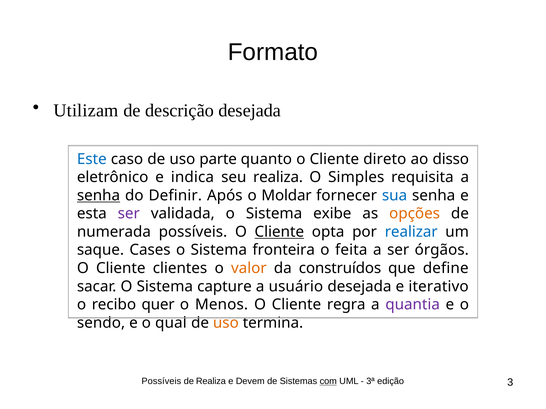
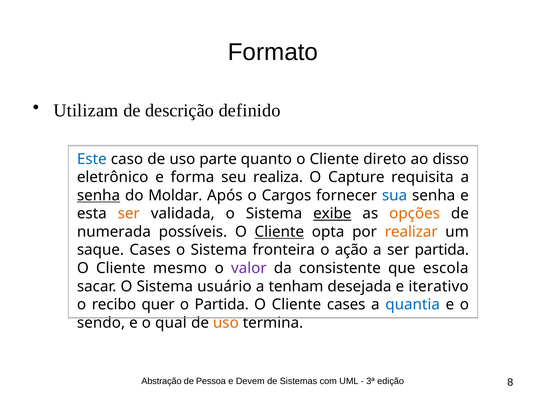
descrição desejada: desejada -> definido (250, 110)
indica: indica -> forma (192, 177)
Simples: Simples -> Capture (356, 177)
Definir: Definir -> Moldar (175, 196)
Moldar: Moldar -> Cargos (287, 196)
ser colour: purple -> orange (129, 214)
exibe underline: none -> present (332, 214)
realizar colour: blue -> orange (411, 232)
feita: feita -> ação (351, 250)
ser órgãos: órgãos -> partida (442, 250)
clientes: clientes -> mesmo (180, 269)
valor colour: orange -> purple (249, 269)
construídos: construídos -> consistente (340, 269)
define: define -> escola (446, 269)
capture: capture -> usuário (224, 287)
usuário: usuário -> tenham (296, 287)
o Menos: Menos -> Partida (222, 305)
Cliente regra: regra -> cases (346, 305)
quantia colour: purple -> blue (413, 305)
Possíveis: Possíveis -> Abstração (161, 382)
de Realiza: Realiza -> Pessoa (211, 382)
com underline: present -> none (328, 382)
3: 3 -> 8 (510, 383)
